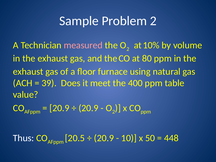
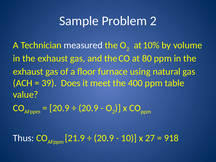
measured colour: pink -> white (83, 45)
20.5: 20.5 -> 21.9 (75, 138)
50: 50 -> 27 (150, 138)
448: 448 -> 918 (171, 138)
